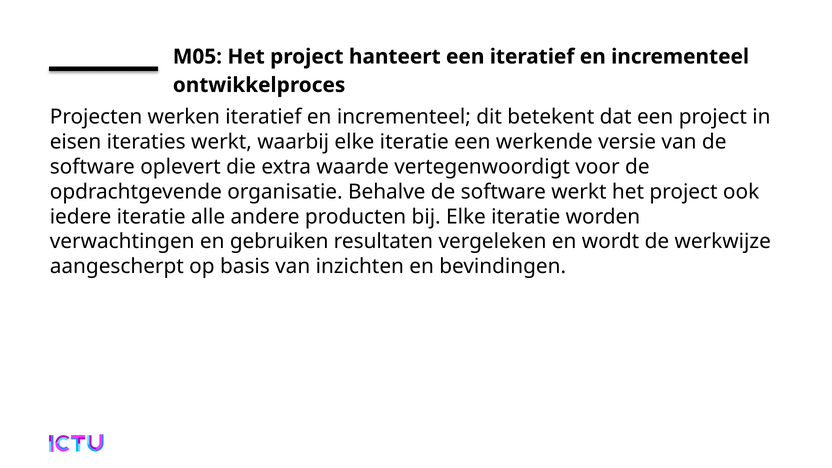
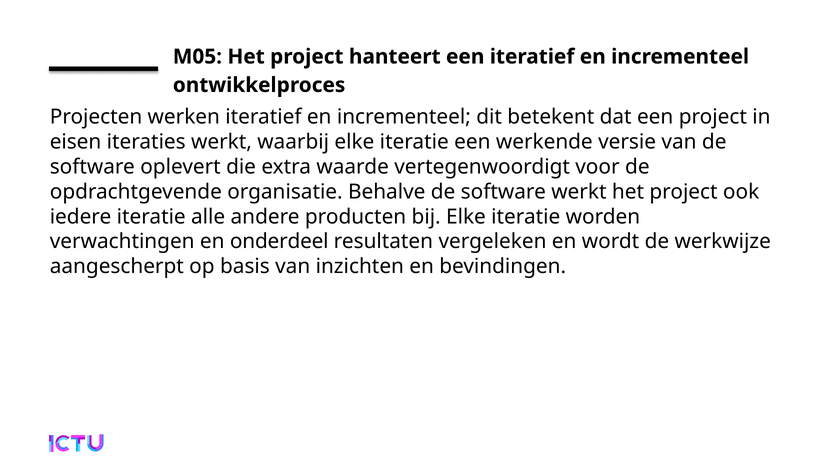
gebruiken: gebruiken -> onderdeel (279, 242)
